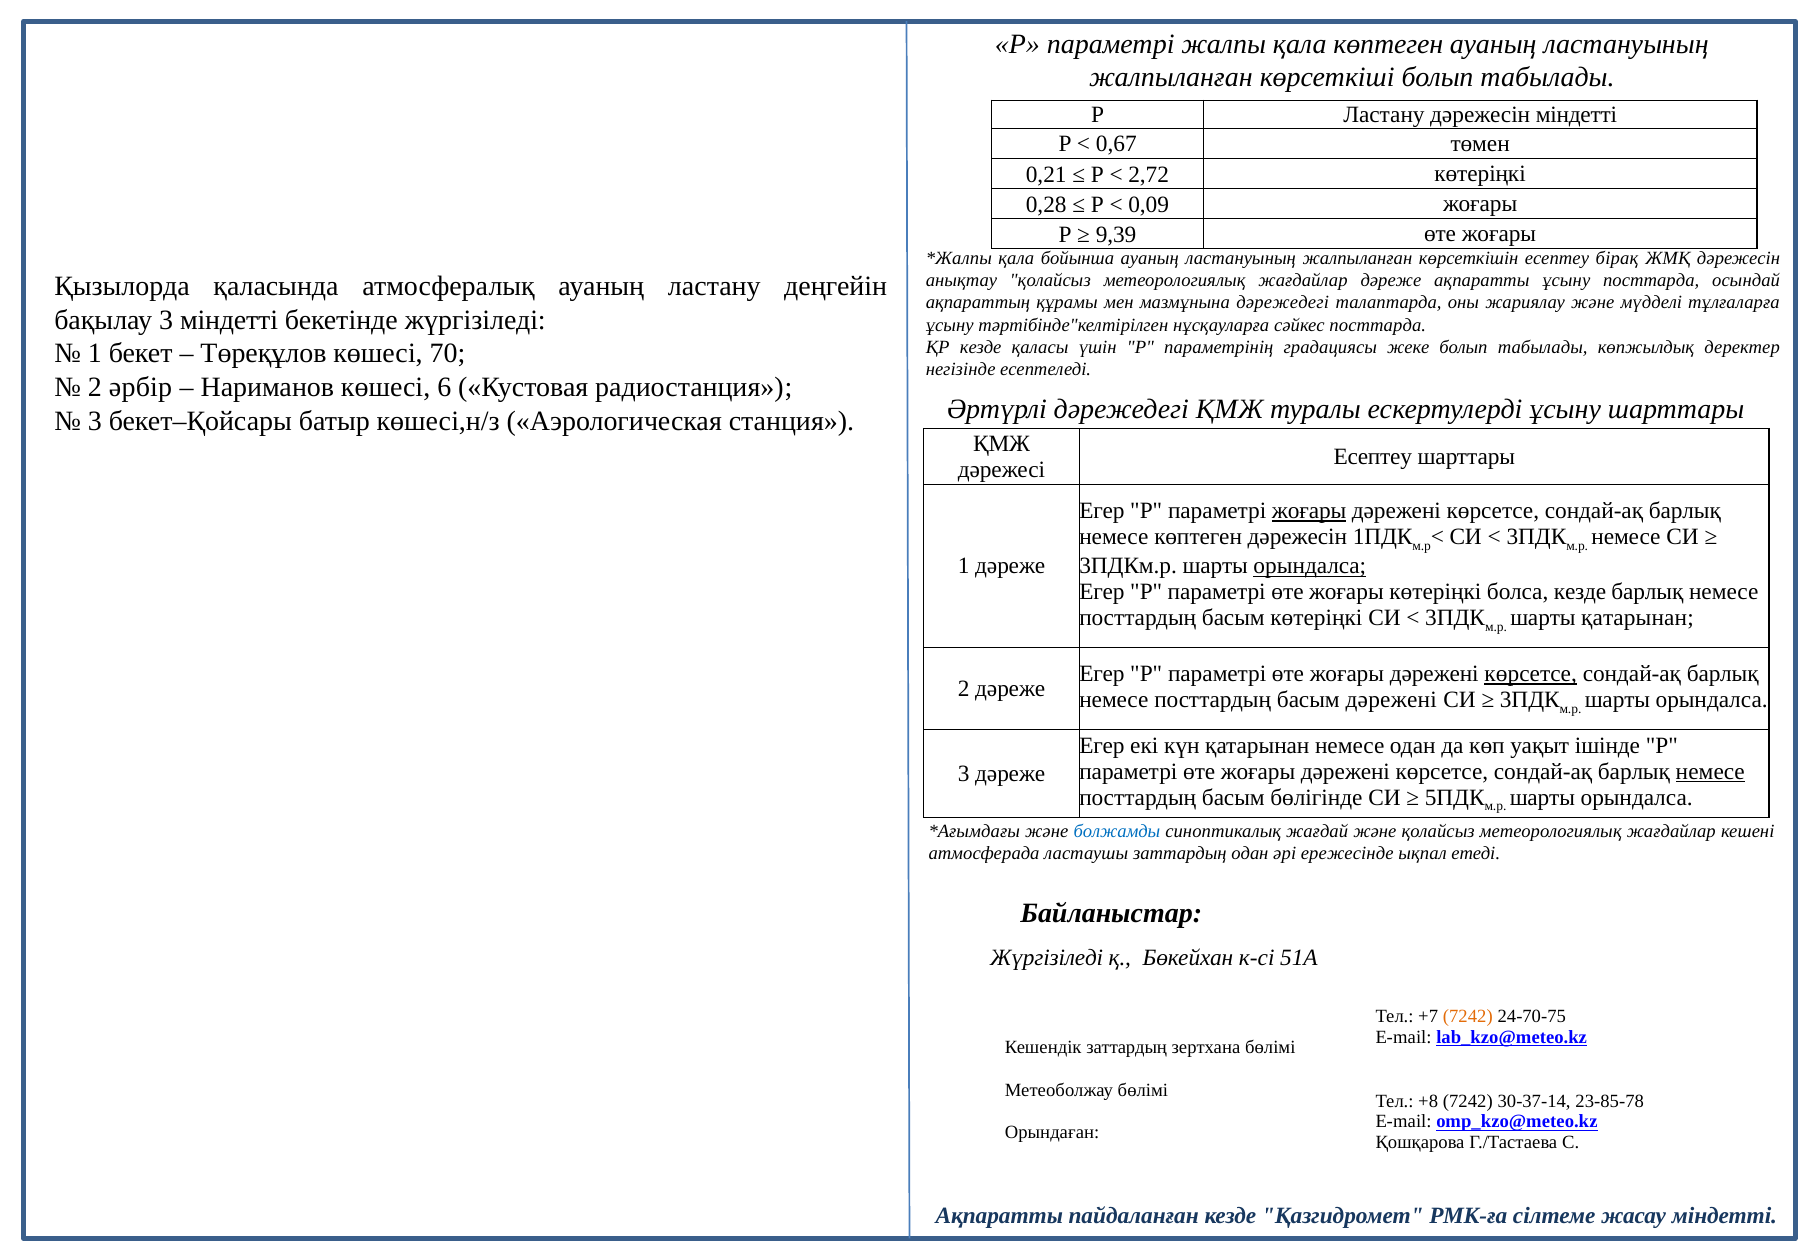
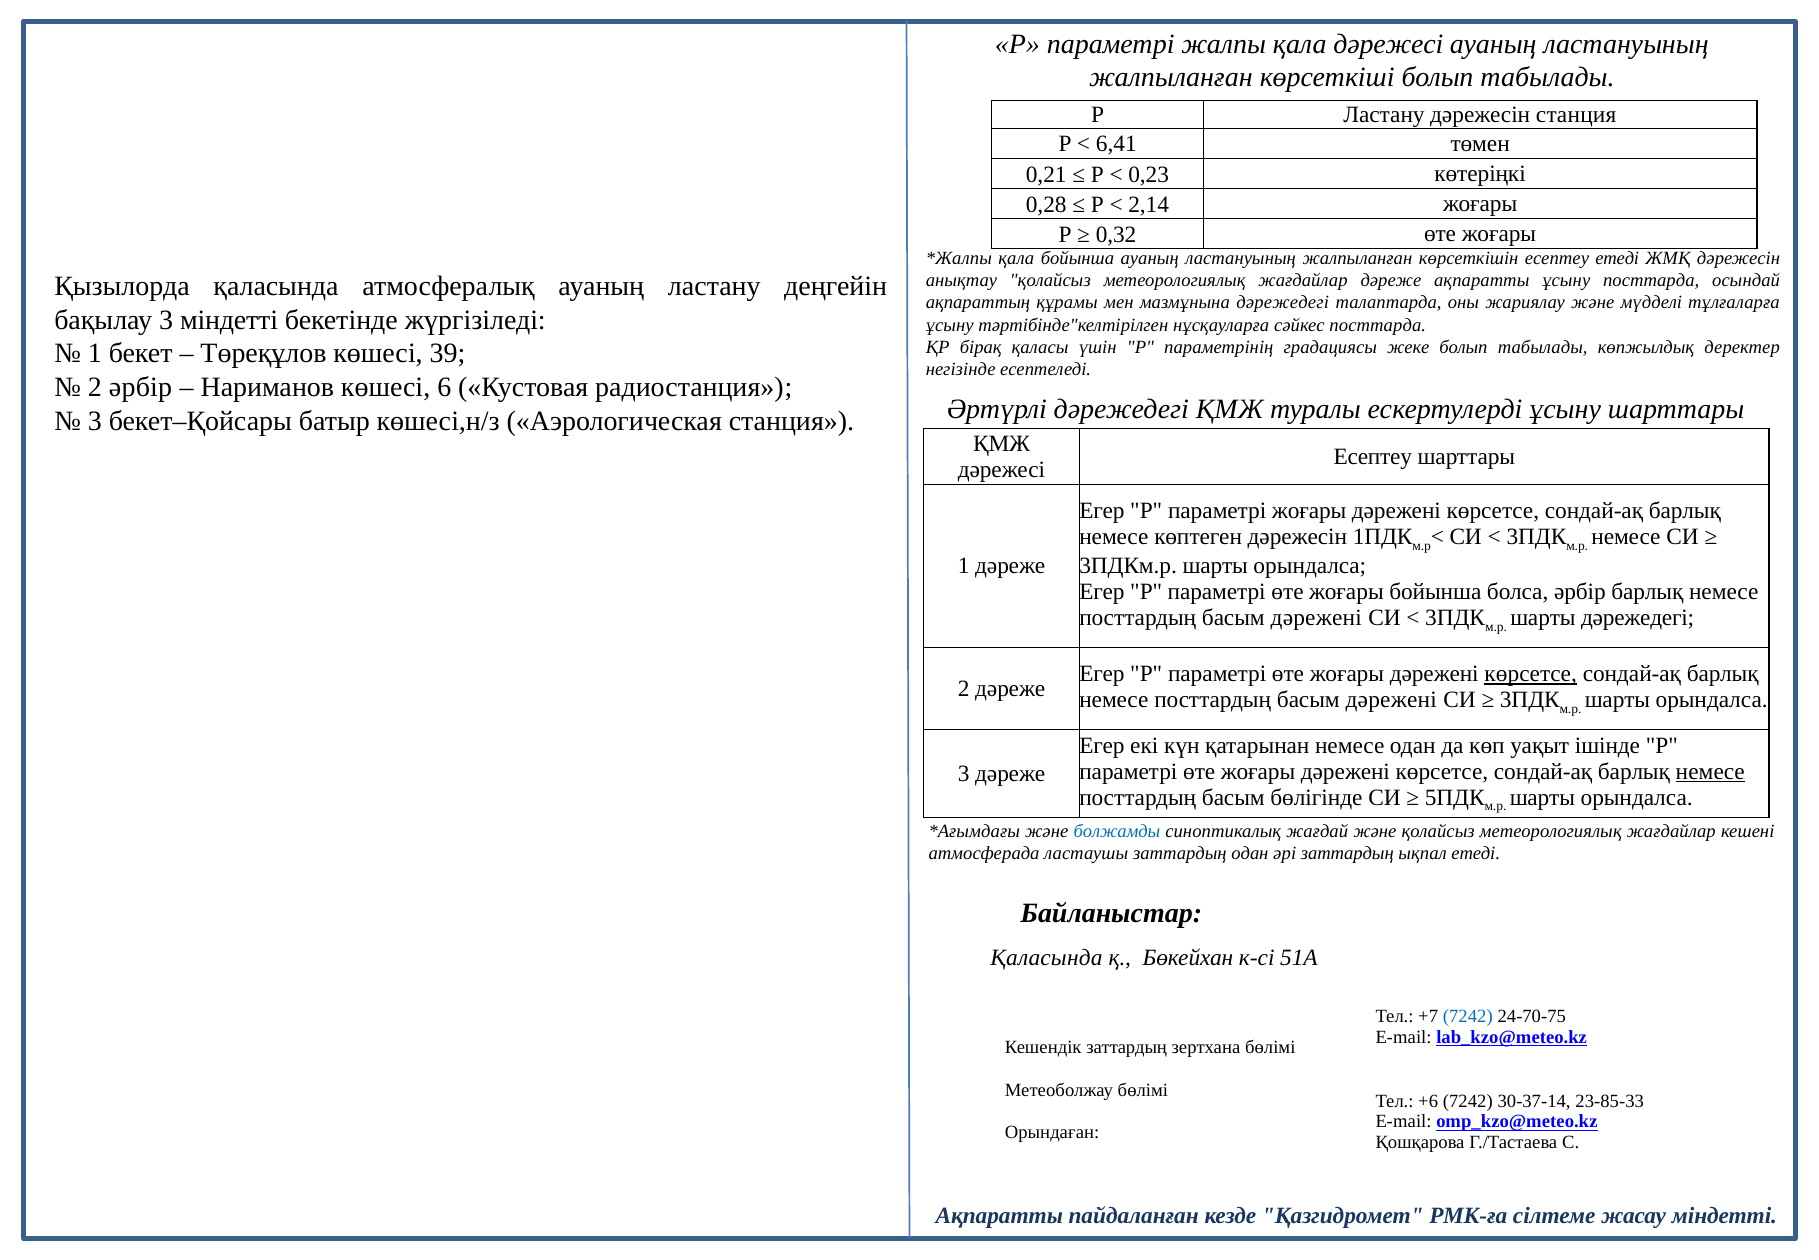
қала көптеген: көптеген -> дәрежесі (1388, 44)
дәрежесін міндетті: міндетті -> станция (1576, 114)
0,67: 0,67 -> 6,41 (1116, 144)
2,72: 2,72 -> 0,23 (1149, 174)
0,09: 0,09 -> 2,14 (1149, 204)
9,39: 9,39 -> 0,32 (1116, 234)
есептеу бірақ: бірақ -> етеді (1617, 258)
ҚР кезде: кезде -> бірақ (981, 347)
70: 70 -> 39 (447, 353)
жоғары underline: present -> none (1309, 511)
орындалса underline: present -> none (1310, 566)
жоғары көтеріңкі: көтеріңкі -> бойынша (1435, 592)
болса кезде: кезде -> әрбір (1580, 592)
көтеріңкі: көтеріңкі -> дәрежені (1316, 617)
шарты қатарынан: қатарынан -> дәрежедегі (1638, 617)
әрі ережесінде: ережесінде -> заттардың (1347, 853)
Жүргізіледі: Жүргізіледі -> Қаласында (1046, 957)
7242 colour: orange -> blue (1468, 1016)
+8: +8 -> +6 (1428, 1100)
23-85-78: 23-85-78 -> 23-85-33 (1610, 1100)
